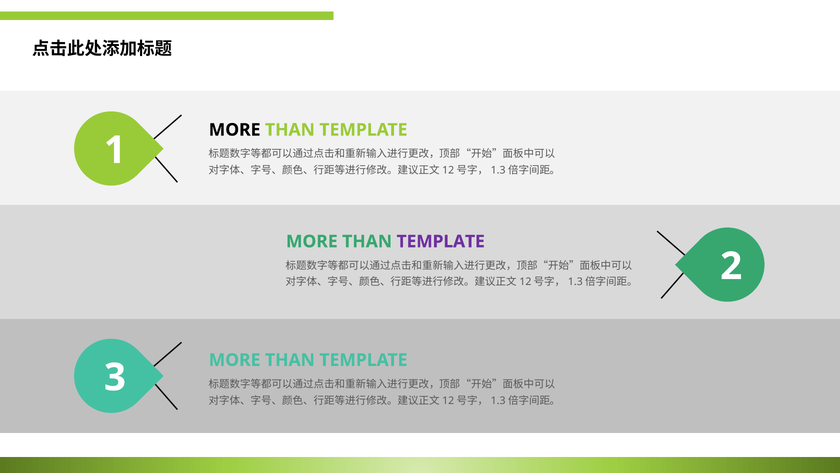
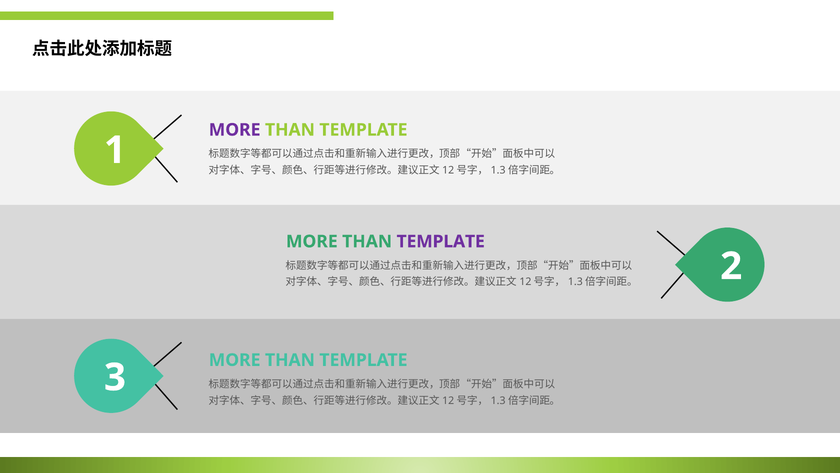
MORE colour: black -> purple (235, 130)
